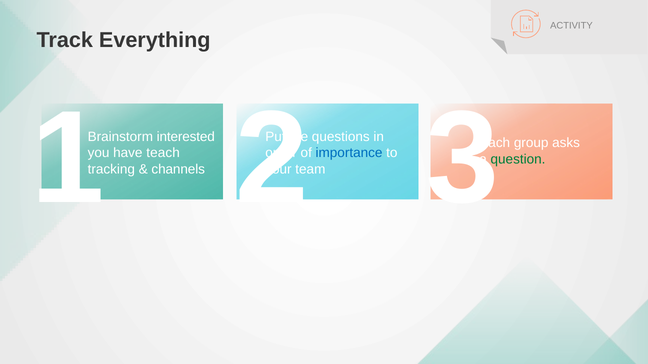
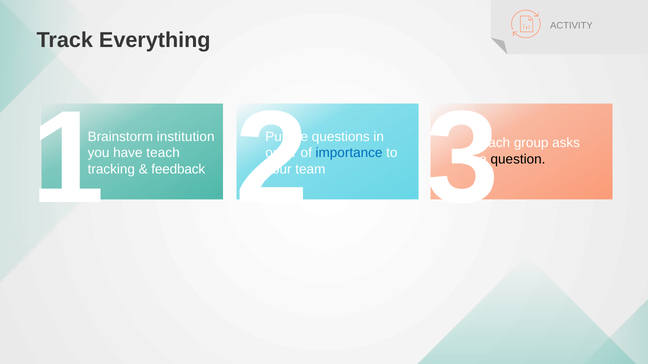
interested: interested -> institution (186, 137)
question colour: green -> black (518, 159)
channels: channels -> feedback (178, 169)
